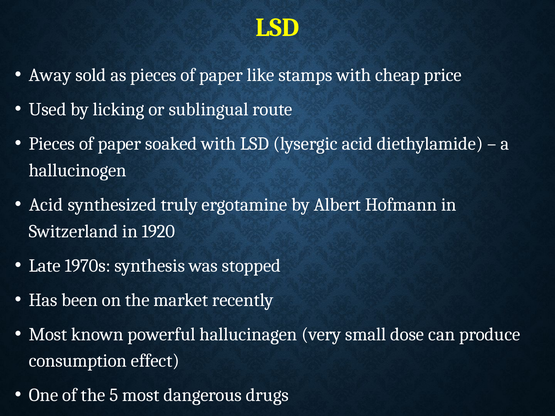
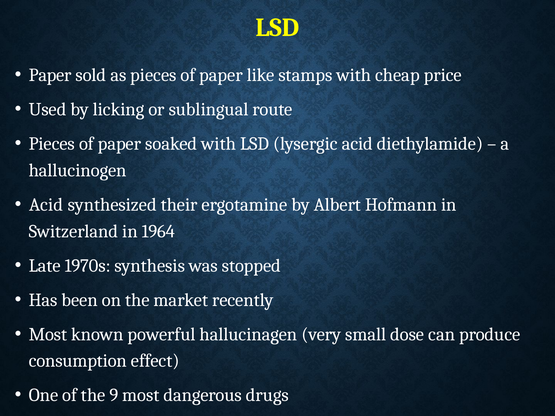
Away: Away -> Paper (50, 75)
truly: truly -> their (179, 205)
1920: 1920 -> 1964 (158, 231)
5: 5 -> 9 (114, 395)
